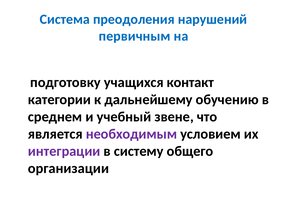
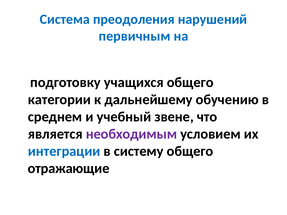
учащихся контакт: контакт -> общего (190, 83)
интеграции colour: purple -> blue (64, 151)
организации: организации -> отражающие (69, 169)
